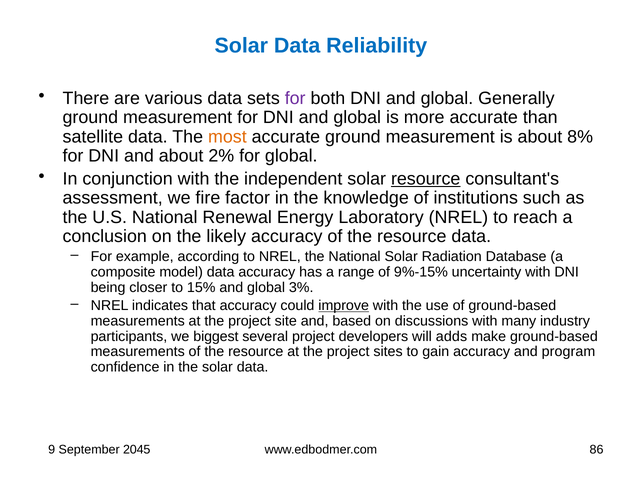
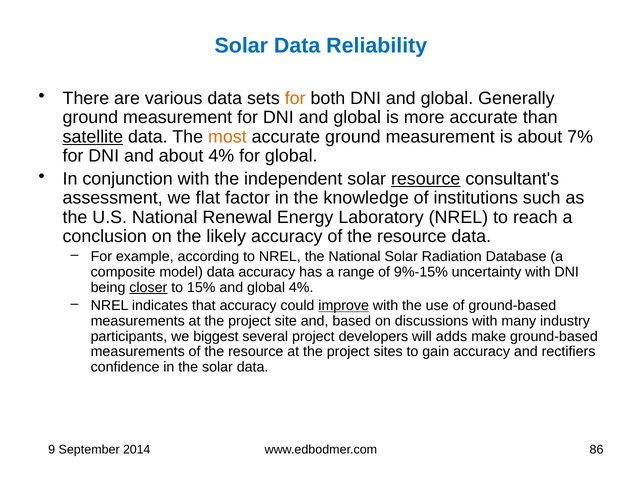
for colour: purple -> orange (295, 98)
satellite underline: none -> present (93, 137)
8%: 8% -> 7% (580, 137)
about 2%: 2% -> 4% (221, 156)
fire: fire -> flat (208, 198)
closer underline: none -> present (148, 288)
global 3%: 3% -> 4% (301, 288)
program: program -> rectifiers (569, 352)
2045: 2045 -> 2014 (137, 450)
